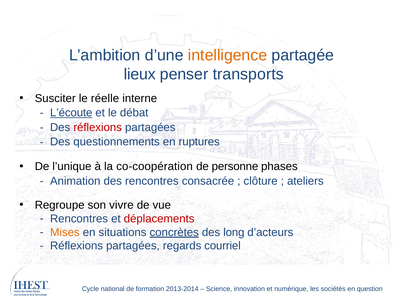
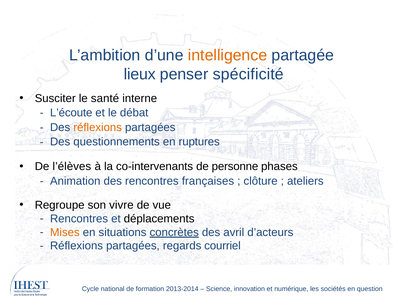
transports: transports -> spécificité (248, 74)
réelle: réelle -> santé (105, 98)
L’écoute underline: present -> none (71, 113)
réflexions colour: red -> orange (98, 127)
l’unique: l’unique -> l’élèves (72, 167)
co-coopération: co-coopération -> co-intervenants (155, 167)
consacrée: consacrée -> françaises (208, 181)
déplacements colour: red -> black (159, 219)
long: long -> avril (234, 232)
